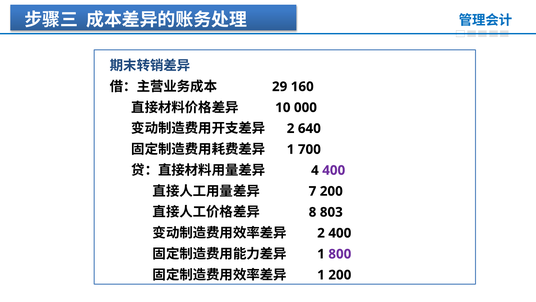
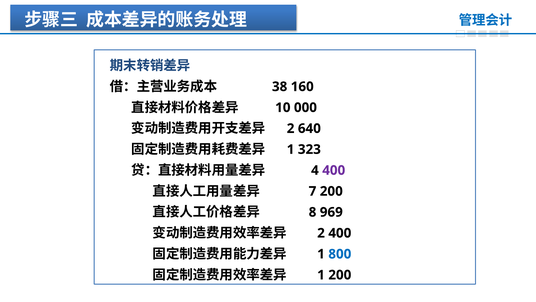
29: 29 -> 38 (280, 87)
700: 700 -> 323 (309, 149)
803: 803 -> 969 (331, 212)
800 colour: purple -> blue (340, 254)
